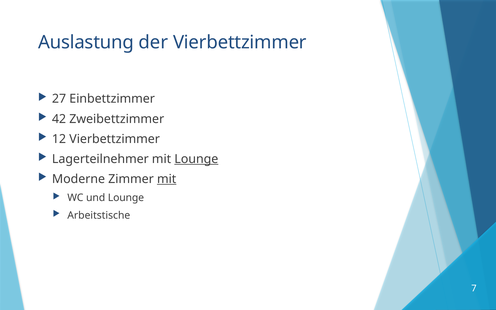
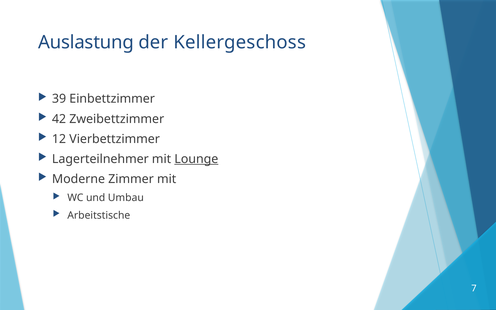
der Vierbettzimmer: Vierbettzimmer -> Kellergeschoss (240, 43)
27: 27 -> 39 (59, 99)
mit underline: present -> none (167, 179)
und Lounge: Lounge -> Umbau (126, 198)
